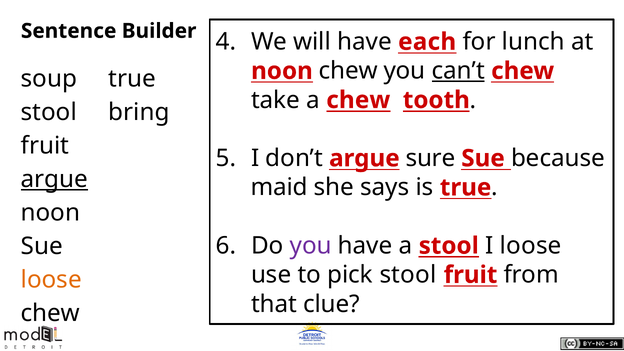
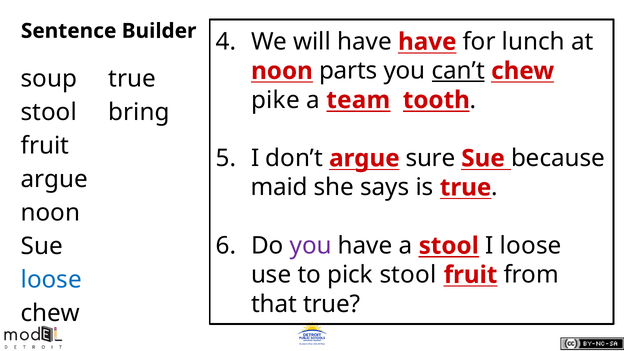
have each: each -> have (427, 42)
noon chew: chew -> parts (348, 71)
take: take -> pike (275, 100)
a chew: chew -> team (358, 100)
argue underline: present -> none (54, 179)
loose colour: orange -> blue (51, 280)
that clue: clue -> true (332, 304)
